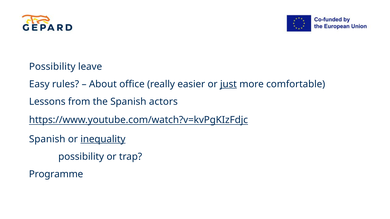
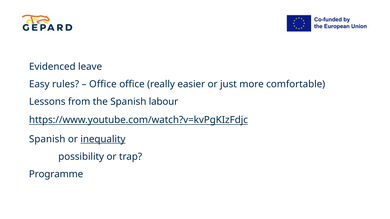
Possibility: Possibility -> Evidenced (52, 67)
About: About -> Office (103, 84)
just underline: present -> none (228, 84)
actors: actors -> labour (163, 102)
